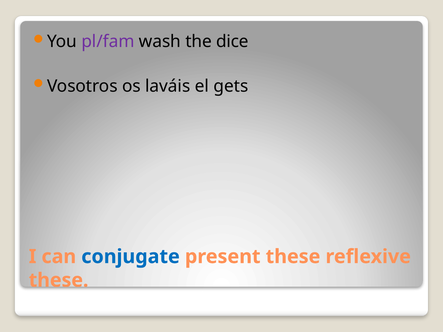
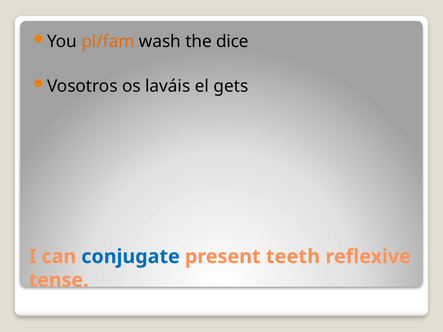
pl/fam colour: purple -> orange (108, 42)
present these: these -> teeth (293, 257)
these: these -> tense (59, 280)
